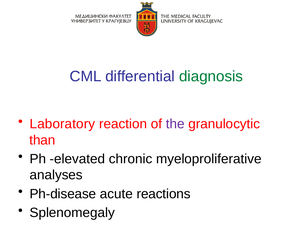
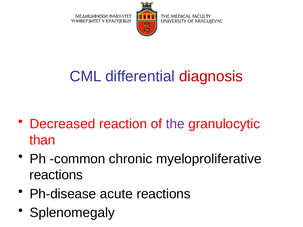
diagnosis colour: green -> red (211, 76)
Laboratory: Laboratory -> Decreased (62, 124)
elevated: elevated -> common (77, 159)
analyses: analyses -> reactions (56, 175)
